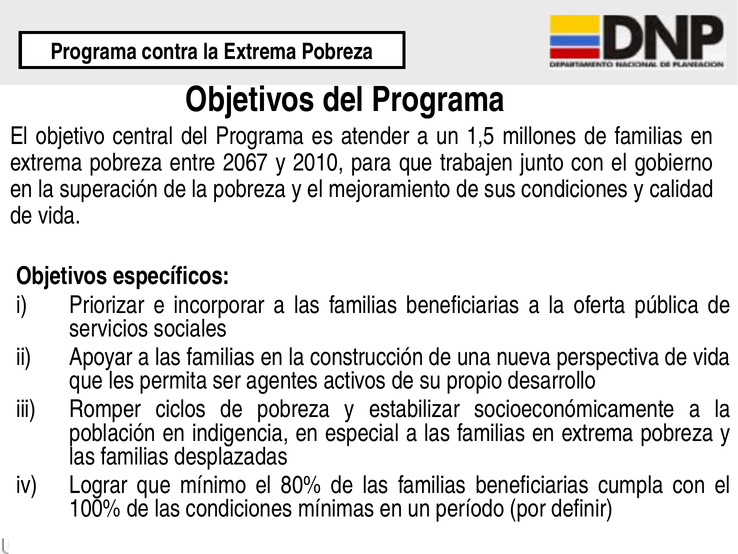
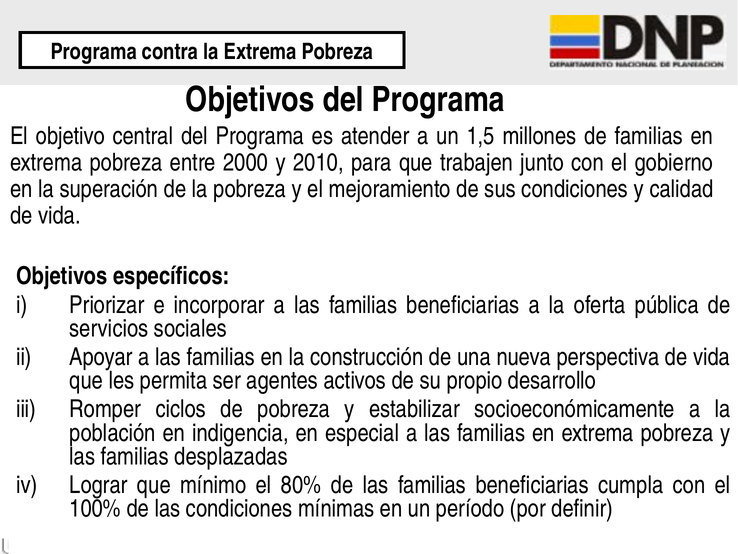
2067: 2067 -> 2000 (246, 162)
